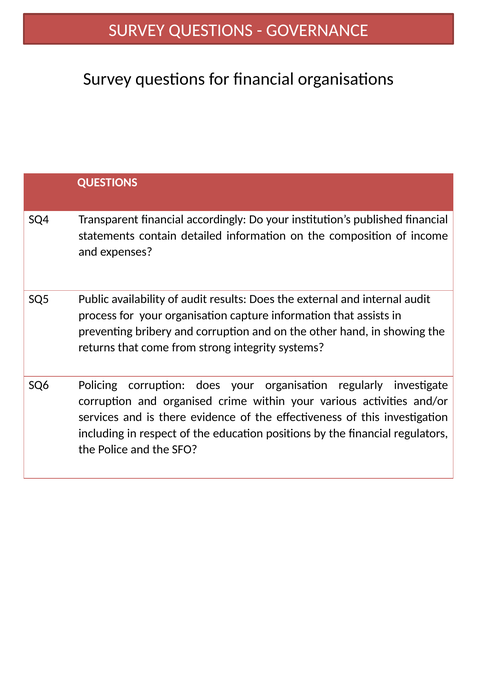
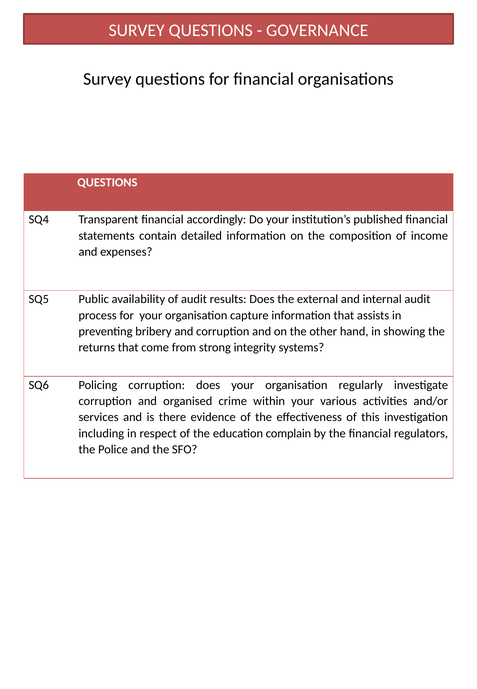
positions: positions -> complain (288, 433)
